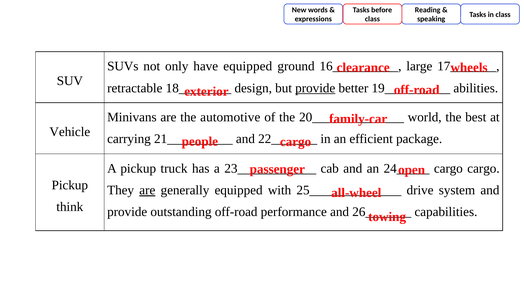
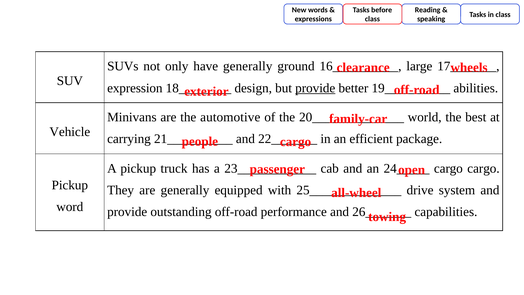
have equipped: equipped -> generally (248, 66)
retractable: retractable -> expression (135, 88)
are underline: present -> none (147, 190)
think: think -> word (70, 207)
